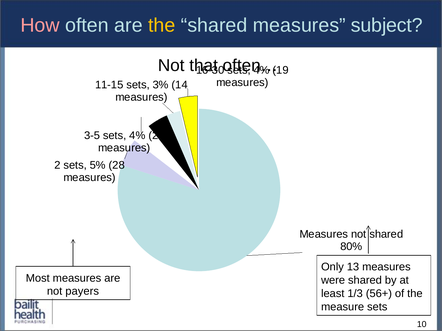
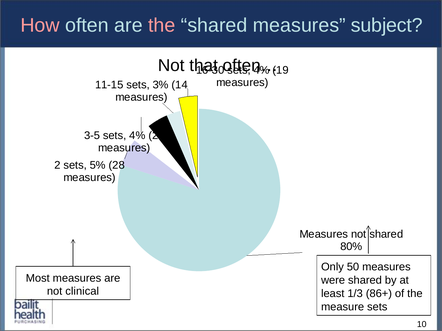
the colour: yellow -> pink (162, 25)
13: 13 -> 50 (353, 267)
payers: payers -> clinical (82, 292)
56+: 56+ -> 86+ (379, 294)
